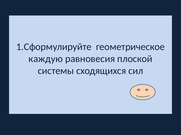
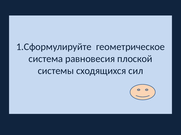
каждую: каждую -> система (46, 59)
